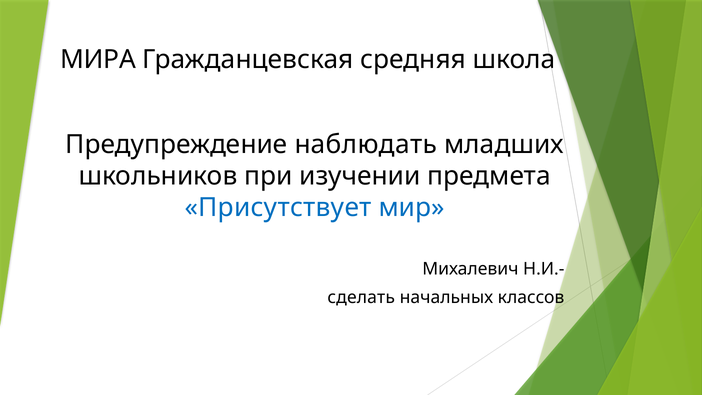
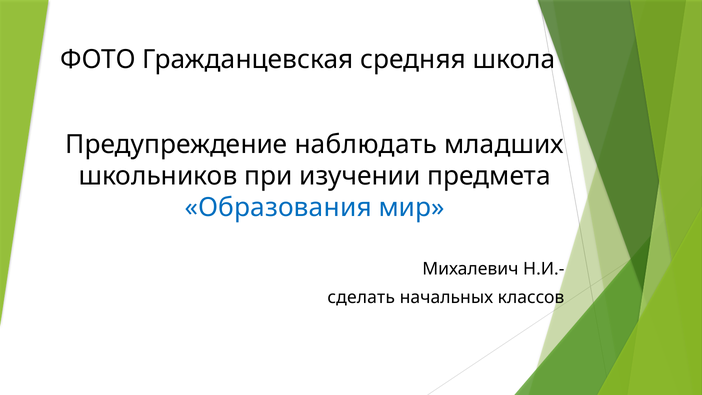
МИРА: МИРА -> ФОТО (98, 60)
Присутствует: Присутствует -> Образования (278, 208)
